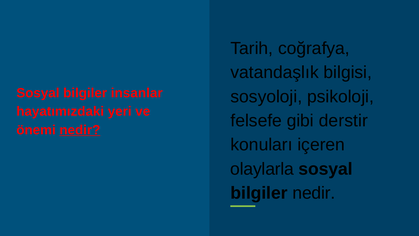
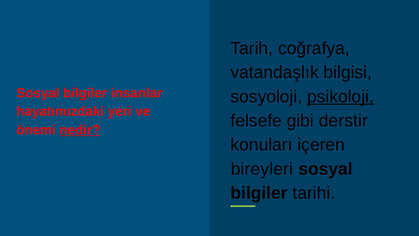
psikoloji underline: none -> present (341, 97)
olaylarla: olaylarla -> bireyleri (262, 169)
bilgiler nedir: nedir -> tarihi (314, 193)
